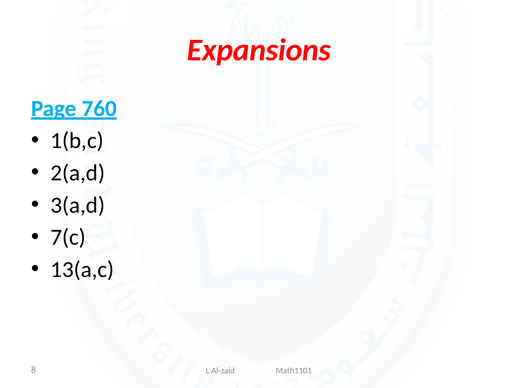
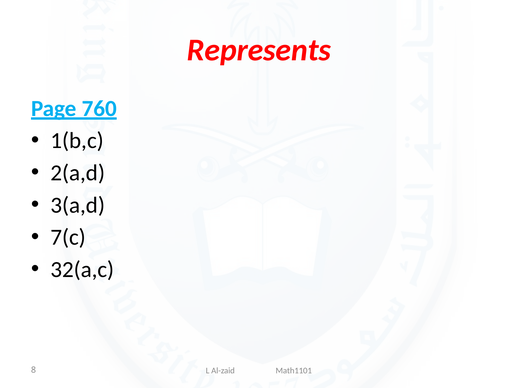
Expansions: Expansions -> Represents (259, 50)
13(a,c: 13(a,c -> 32(a,c (82, 270)
